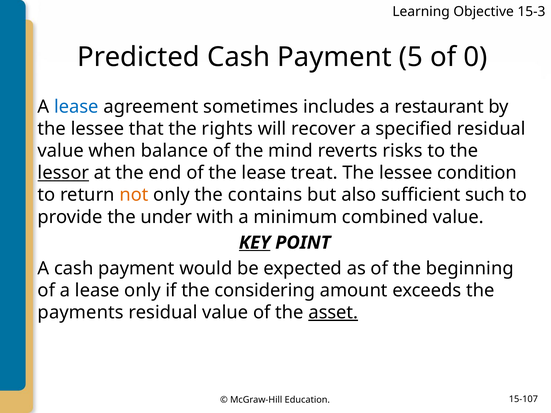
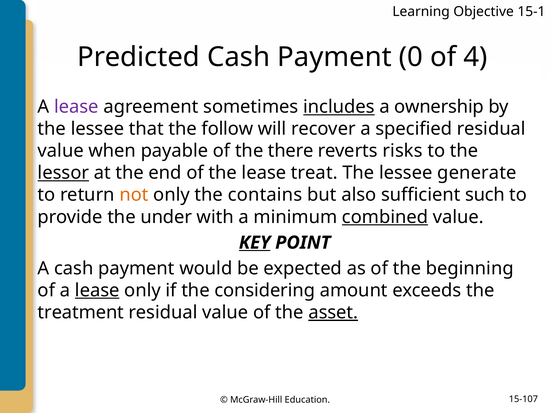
15-3: 15-3 -> 15-1 (531, 12)
5: 5 -> 0 (411, 57)
0: 0 -> 4 (475, 57)
lease colour: blue -> purple (76, 107)
includes underline: none -> present (339, 107)
restaurant: restaurant -> ownership (439, 107)
rights: rights -> follow (227, 129)
balance: balance -> payable (174, 151)
mind: mind -> there (291, 151)
condition: condition -> generate (477, 173)
combined underline: none -> present (385, 217)
lease underline: none -> present (97, 291)
payments: payments -> treatment (81, 313)
